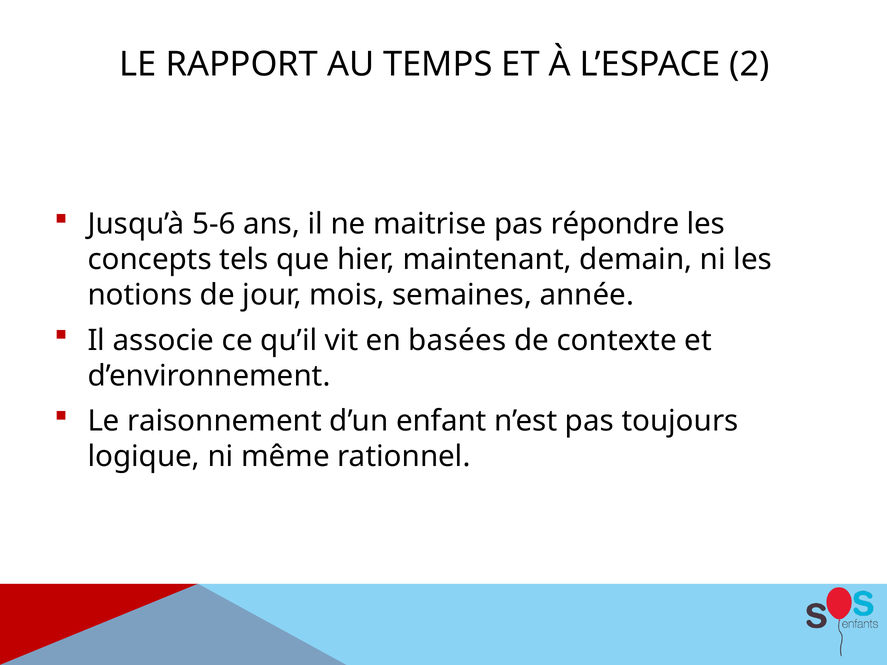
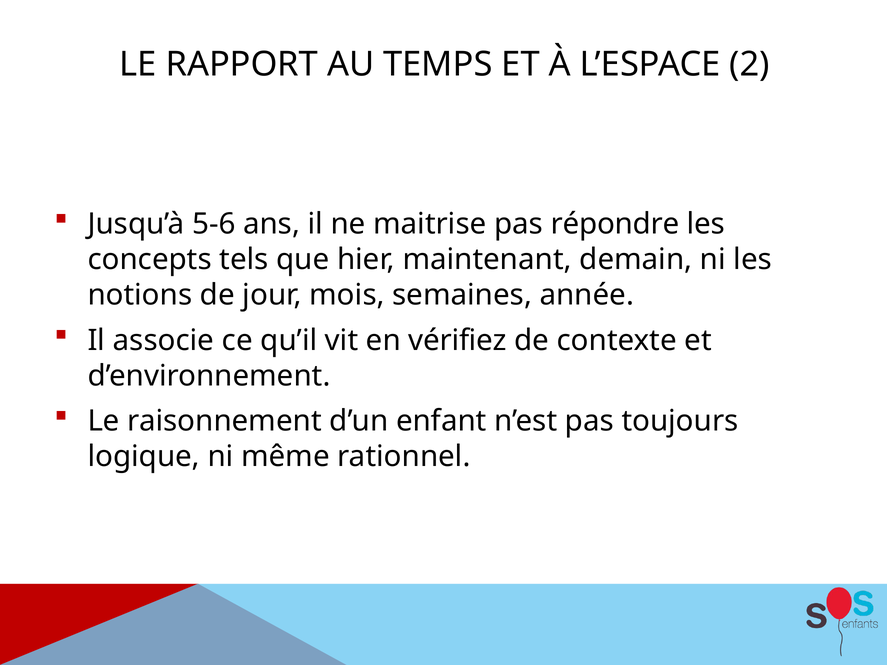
basées: basées -> vérifiez (458, 340)
